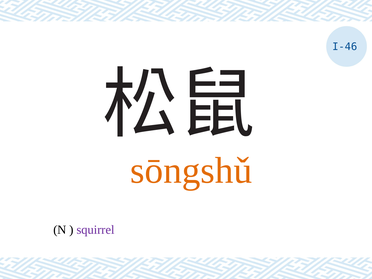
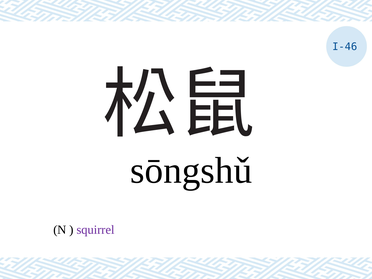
sōngshǔ colour: orange -> black (191, 171)
